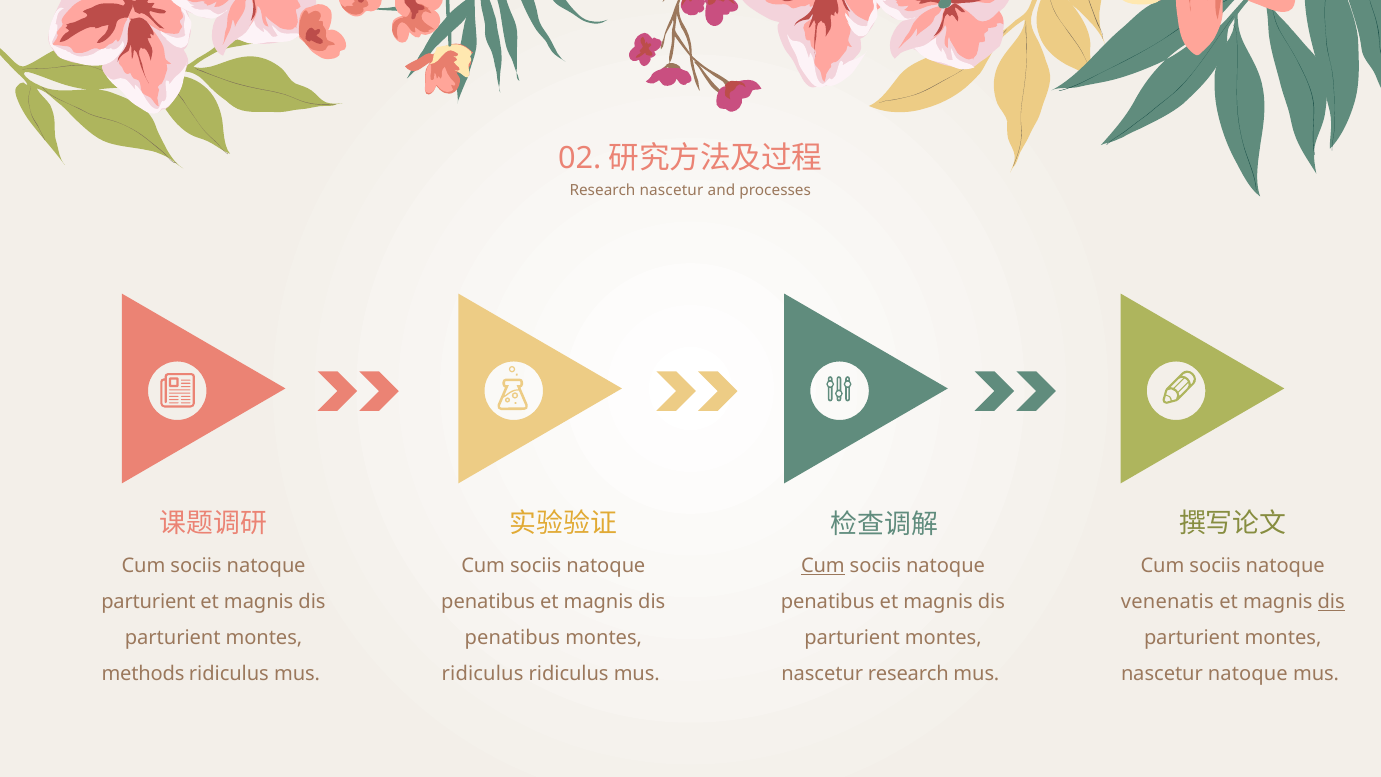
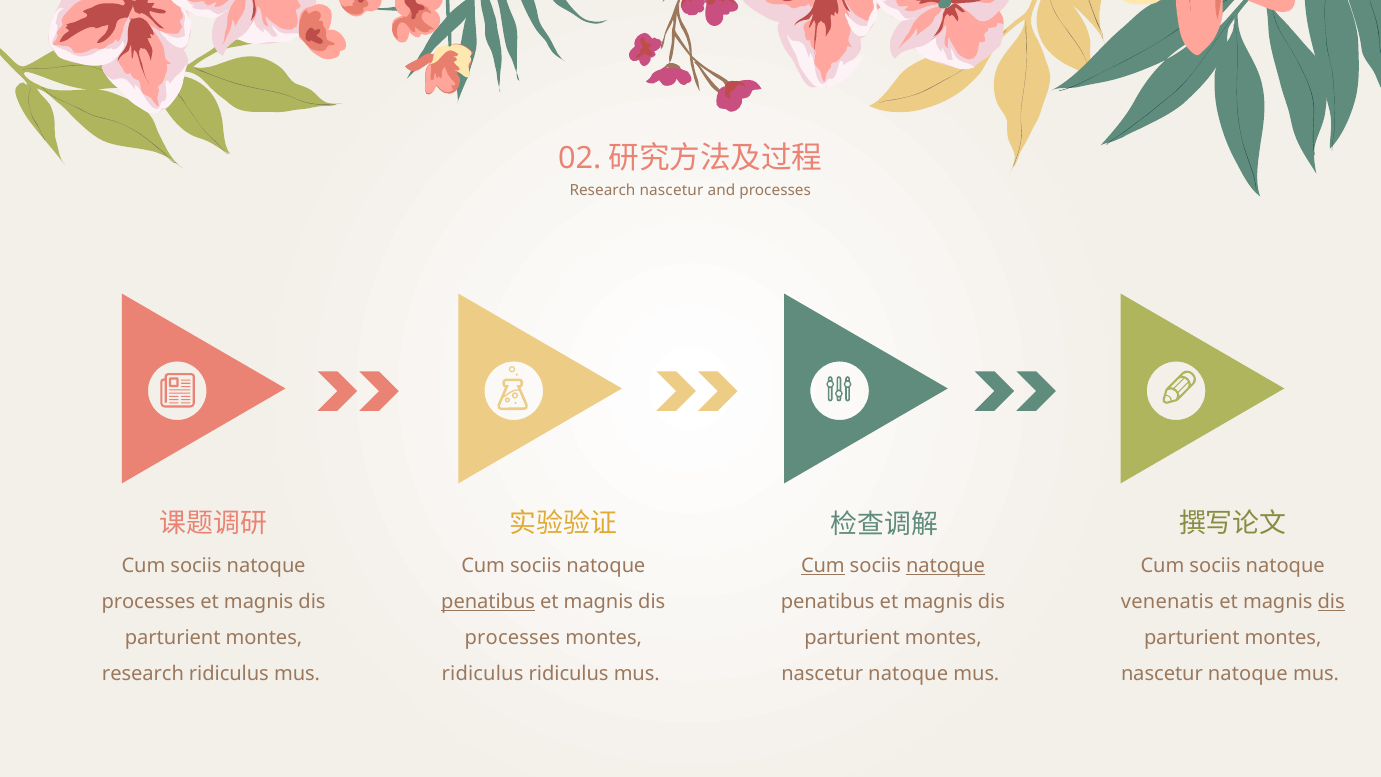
natoque underline: none -> present (946, 565)
parturient: parturient -> processes (148, 602)
penatibus underline: none -> present (488, 602)
penatibus: penatibus -> processes (512, 638)
methods: methods -> research (143, 674)
research: research -> natoque (908, 674)
